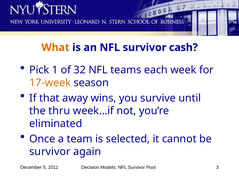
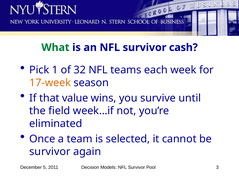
What colour: orange -> green (55, 48)
away: away -> value (75, 98)
thru: thru -> field (59, 111)
